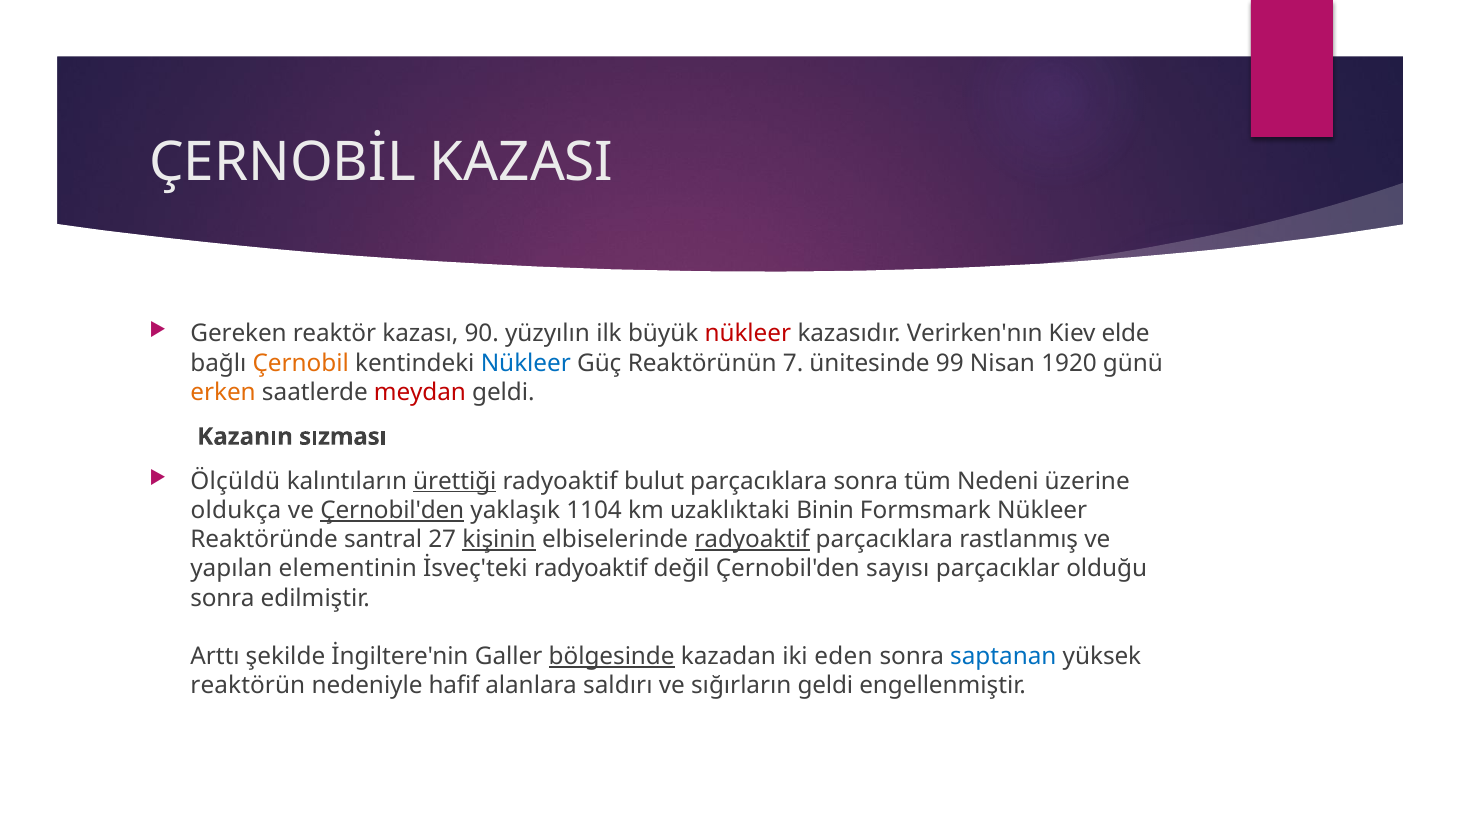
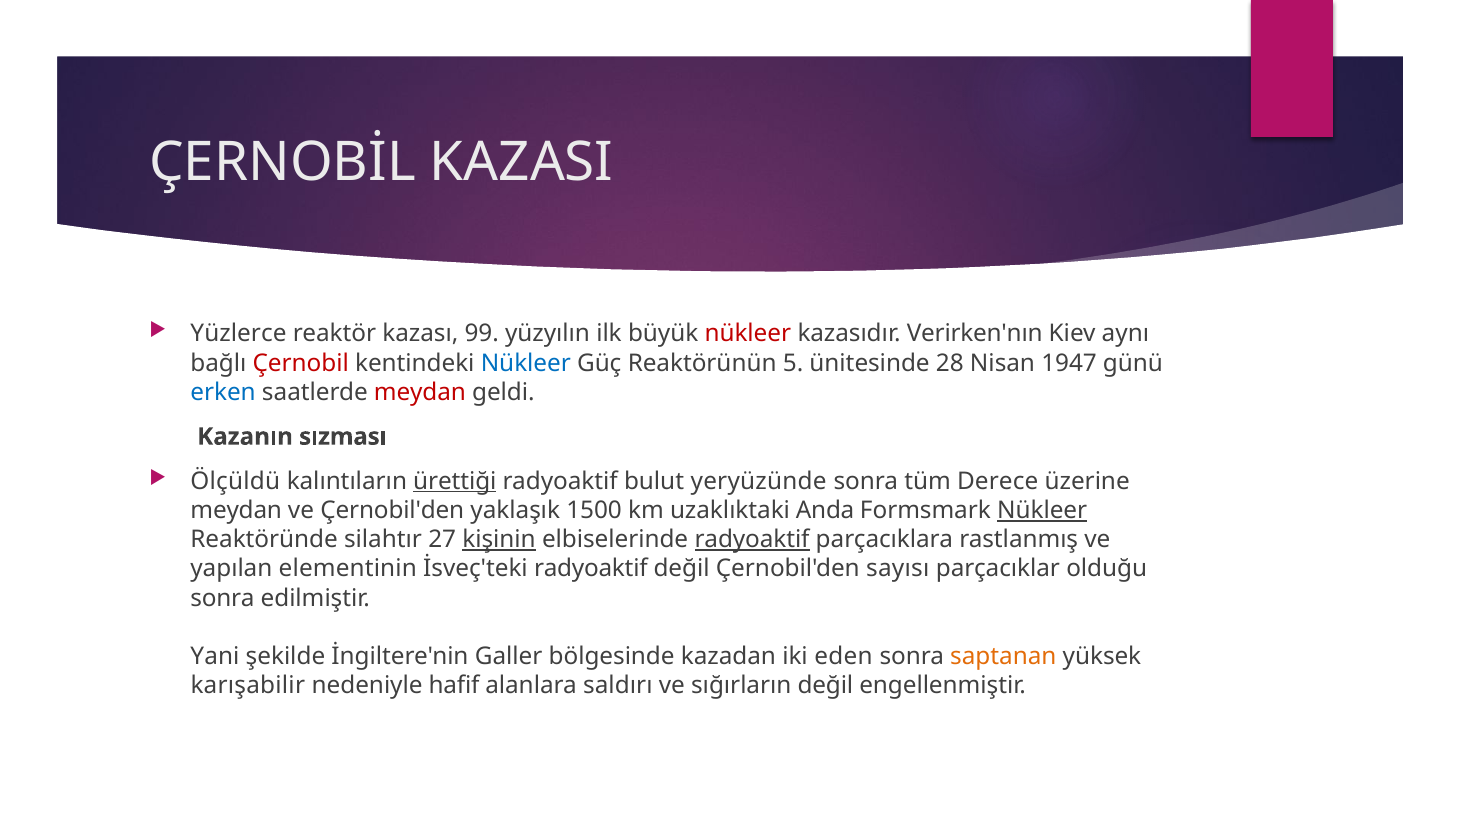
Gereken: Gereken -> Yüzlerce (238, 334)
90: 90 -> 99 (482, 334)
elde: elde -> aynı (1125, 334)
Çernobil colour: orange -> red (301, 363)
7: 7 -> 5 (793, 363)
99: 99 -> 28 (950, 363)
1920: 1920 -> 1947 (1069, 363)
erken colour: orange -> blue (223, 392)
bulut parçacıklara: parçacıklara -> yeryüzünde (759, 481)
Nedeni: Nedeni -> Derece (998, 481)
oldukça: oldukça -> meydan (236, 510)
Çernobil'den underline: present -> none (392, 510)
1104: 1104 -> 1500 (594, 510)
Binin: Binin -> Anda (825, 510)
Nükleer underline: none -> present (1042, 510)
santral: santral -> silahtır (383, 539)
Arttı: Arttı -> Yani (215, 656)
bölgesinde underline: present -> none (612, 656)
saptanan colour: blue -> orange (1003, 656)
reaktörün: reaktörün -> karışabilir (248, 685)
sığırların geldi: geldi -> değil (825, 685)
